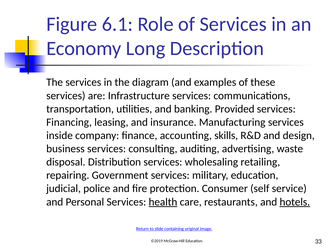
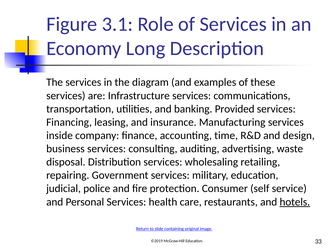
6.1: 6.1 -> 3.1 (117, 24)
skills: skills -> time (226, 135)
health underline: present -> none (163, 202)
